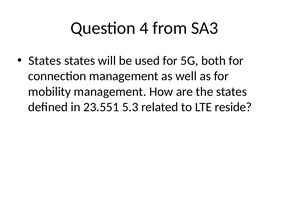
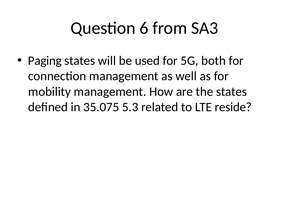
4: 4 -> 6 (144, 28)
States: States -> Paging (45, 61)
23.551: 23.551 -> 35.075 (101, 107)
